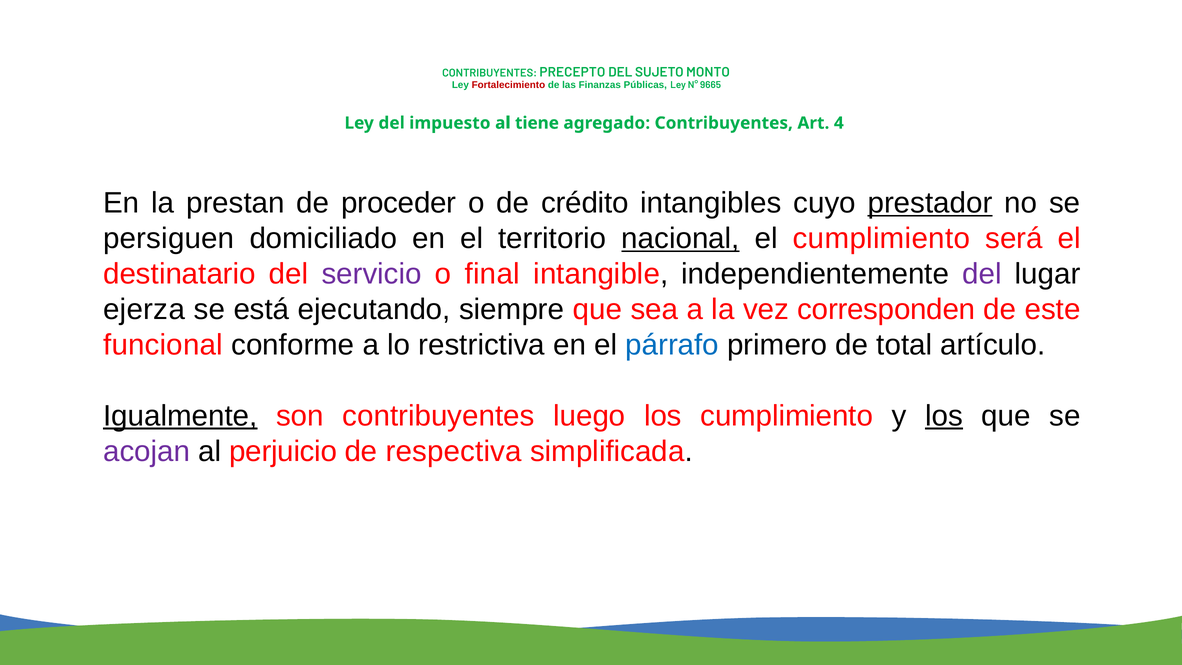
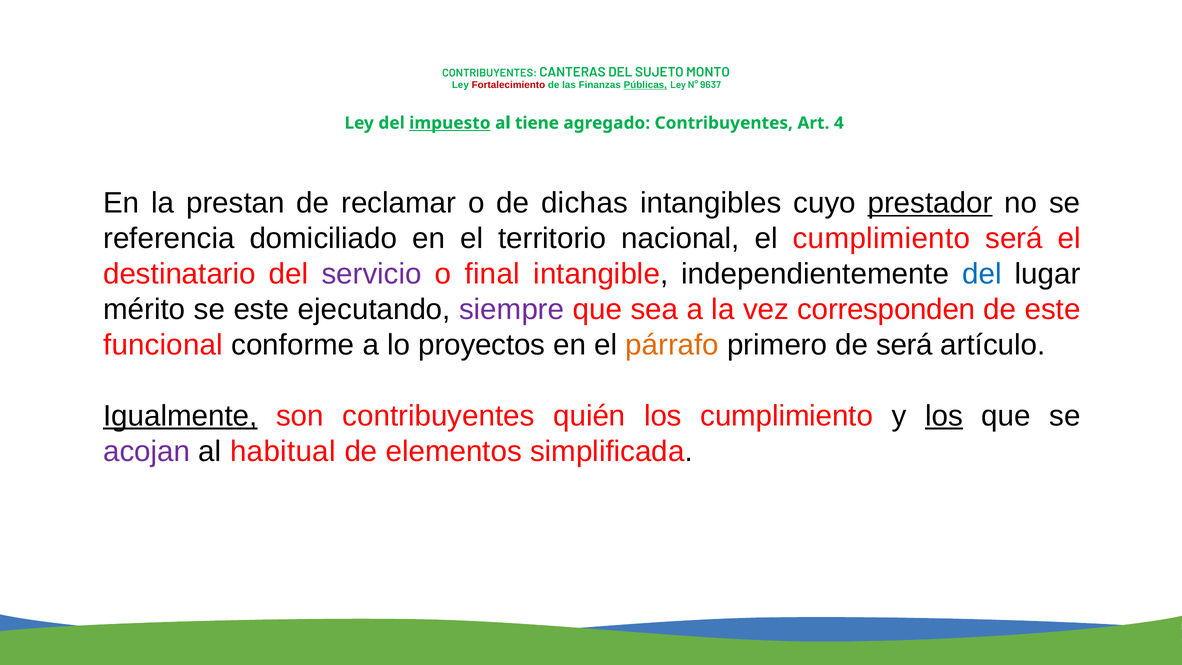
PRECEPTO: PRECEPTO -> CANTERAS (572, 72)
Públicas underline: none -> present (645, 85)
9665: 9665 -> 9637 (711, 85)
impuesto underline: none -> present (450, 123)
proceder: proceder -> reclamar (399, 203)
crédito: crédito -> dichas (585, 203)
persiguen: persiguen -> referencia (169, 238)
nacional underline: present -> none (681, 238)
del colour: purple -> blue (982, 274)
ejerza: ejerza -> mérito (144, 309)
se está: está -> este (261, 309)
siempre colour: black -> purple (512, 309)
restrictiva: restrictiva -> proyectos (482, 345)
párrafo colour: blue -> orange (672, 345)
de total: total -> será (905, 345)
luego: luego -> quién (589, 416)
perjuicio: perjuicio -> habitual (283, 451)
respectiva: respectiva -> elementos (454, 451)
